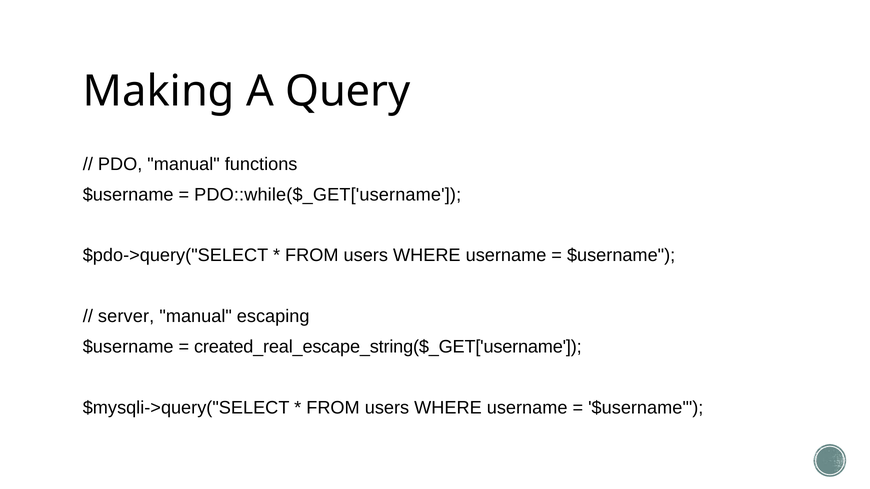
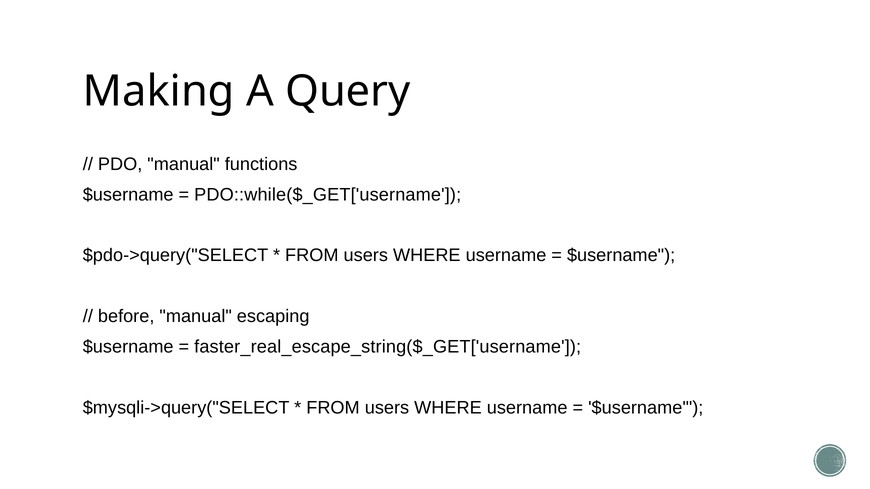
server: server -> before (126, 317)
created_real_escape_string($_GET['username: created_real_escape_string($_GET['username -> faster_real_escape_string($_GET['username (388, 347)
